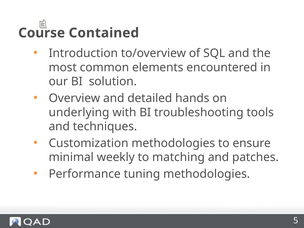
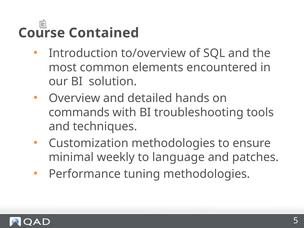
underlying: underlying -> commands (79, 112)
matching: matching -> language (178, 157)
